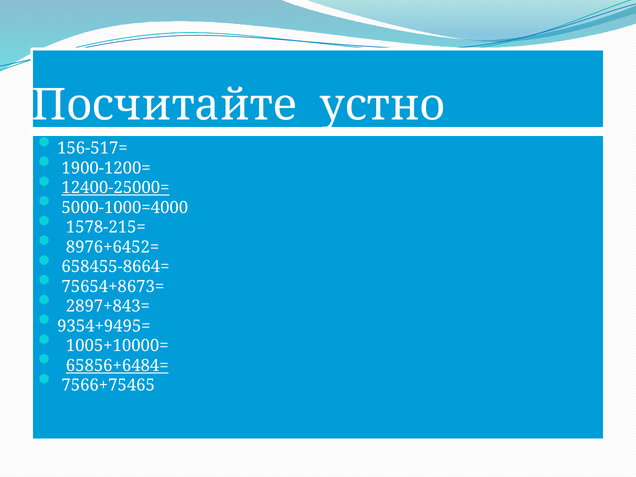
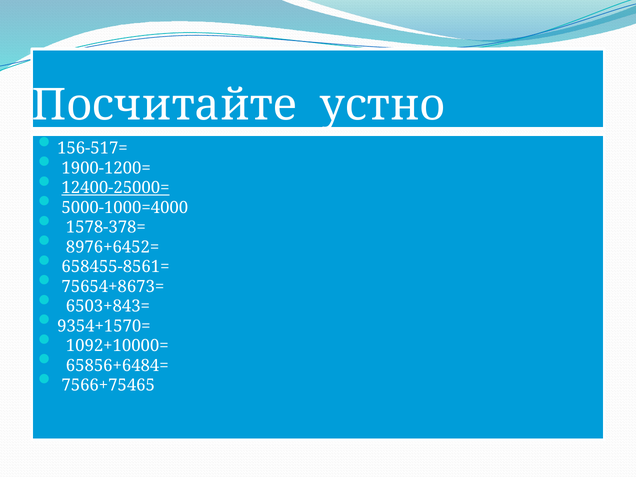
1578-215=: 1578-215= -> 1578-378= (106, 227)
658455-8664=: 658455-8664= -> 658455-8561= (116, 267)
2897+843=: 2897+843= -> 6503+843= (108, 306)
9354+9495=: 9354+9495= -> 9354+1570= (104, 326)
1005+10000=: 1005+10000= -> 1092+10000= (117, 346)
65856+6484= underline: present -> none (117, 366)
